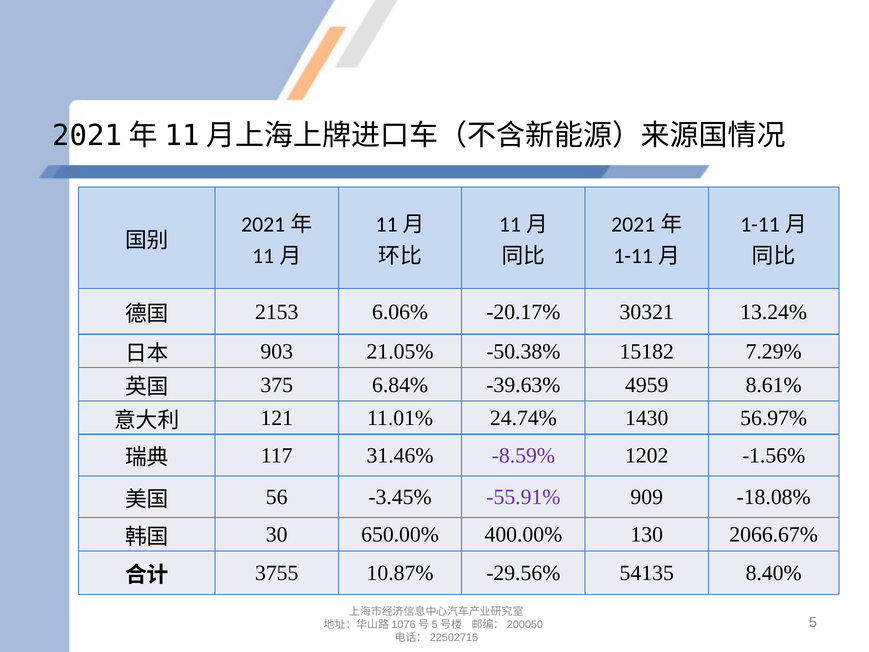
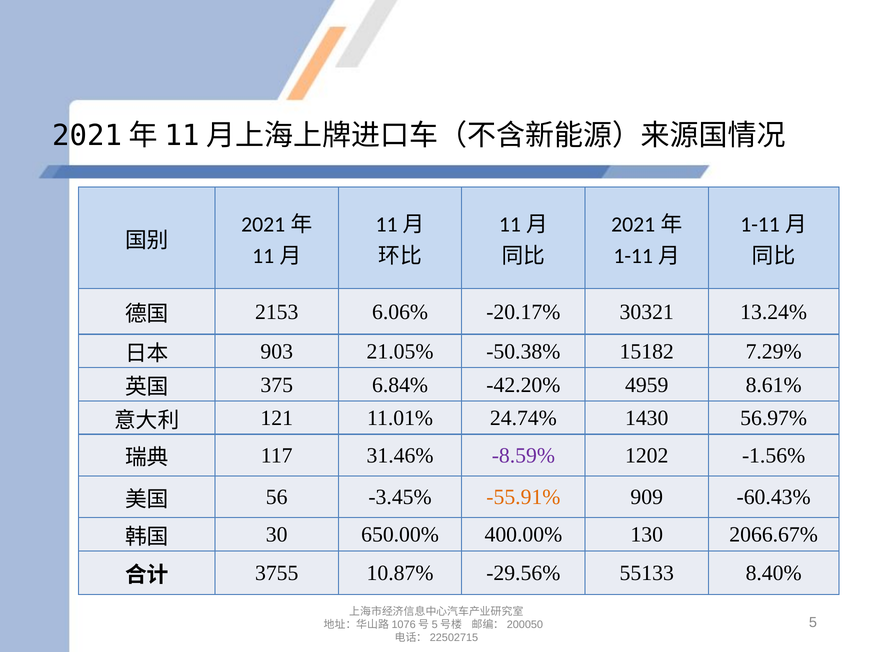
-39.63%: -39.63% -> -42.20% (523, 385)
-55.91% colour: purple -> orange (523, 497)
-18.08%: -18.08% -> -60.43% (774, 497)
54135: 54135 -> 55133 (647, 573)
